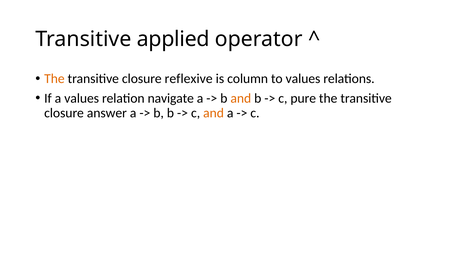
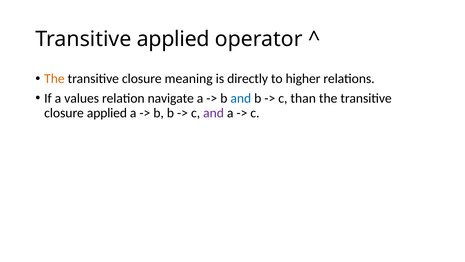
reflexive: reflexive -> meaning (189, 79)
column: column -> directly (248, 79)
to values: values -> higher (303, 79)
and colour: orange -> blue (241, 98)
pure: pure -> than (303, 98)
closure answer: answer -> applied (107, 113)
and colour: orange -> purple (214, 113)
